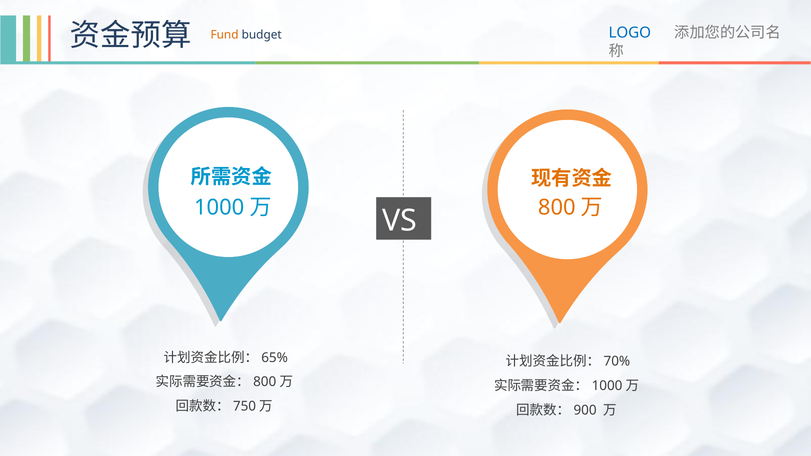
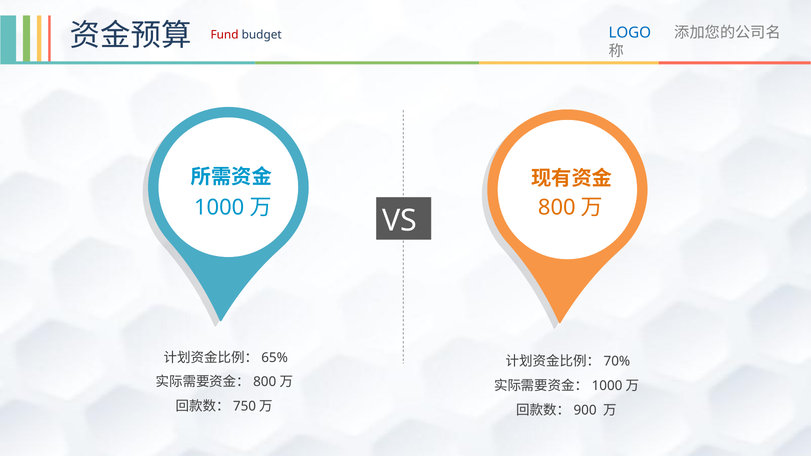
Fund colour: orange -> red (225, 35)
